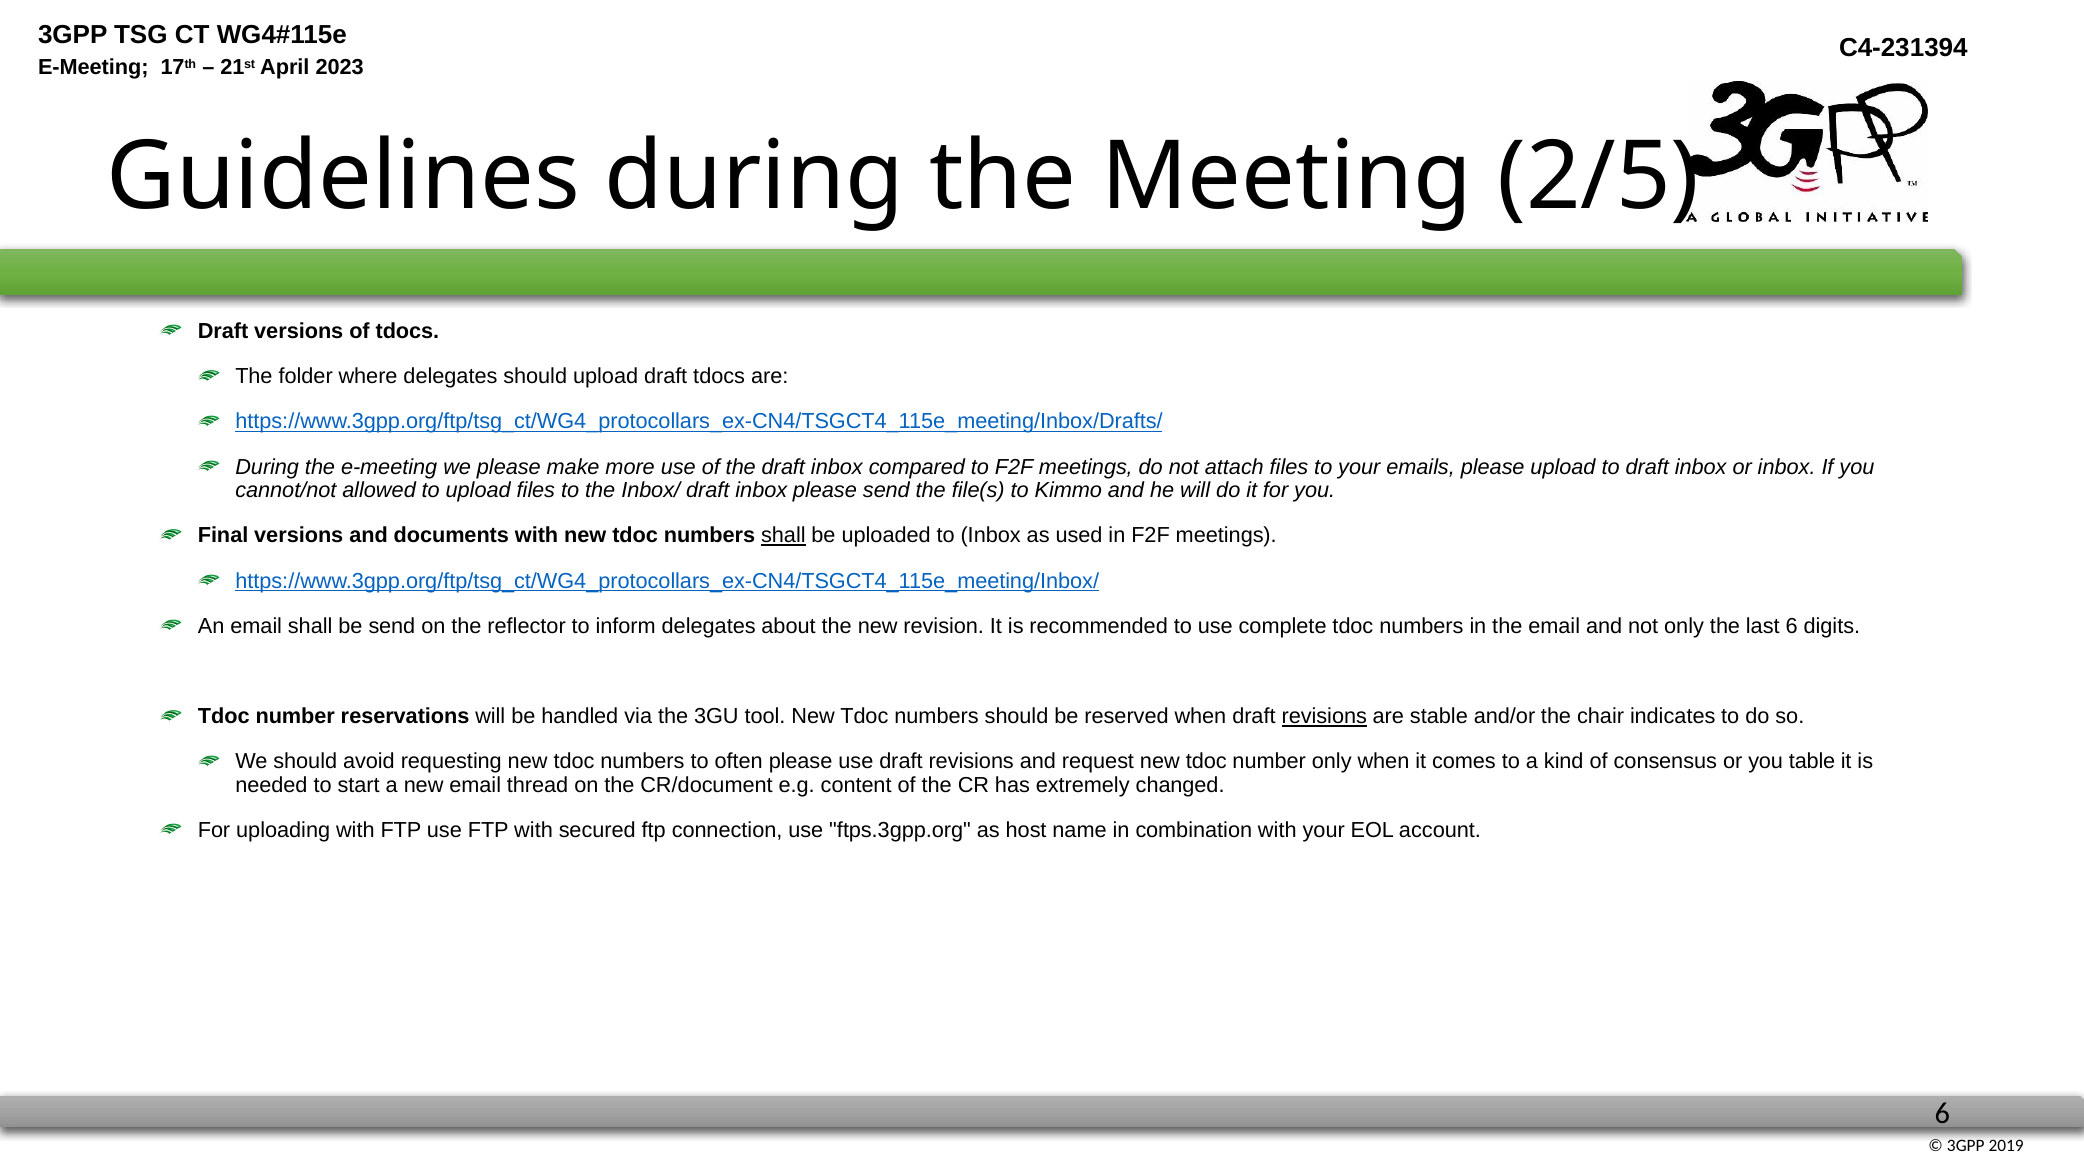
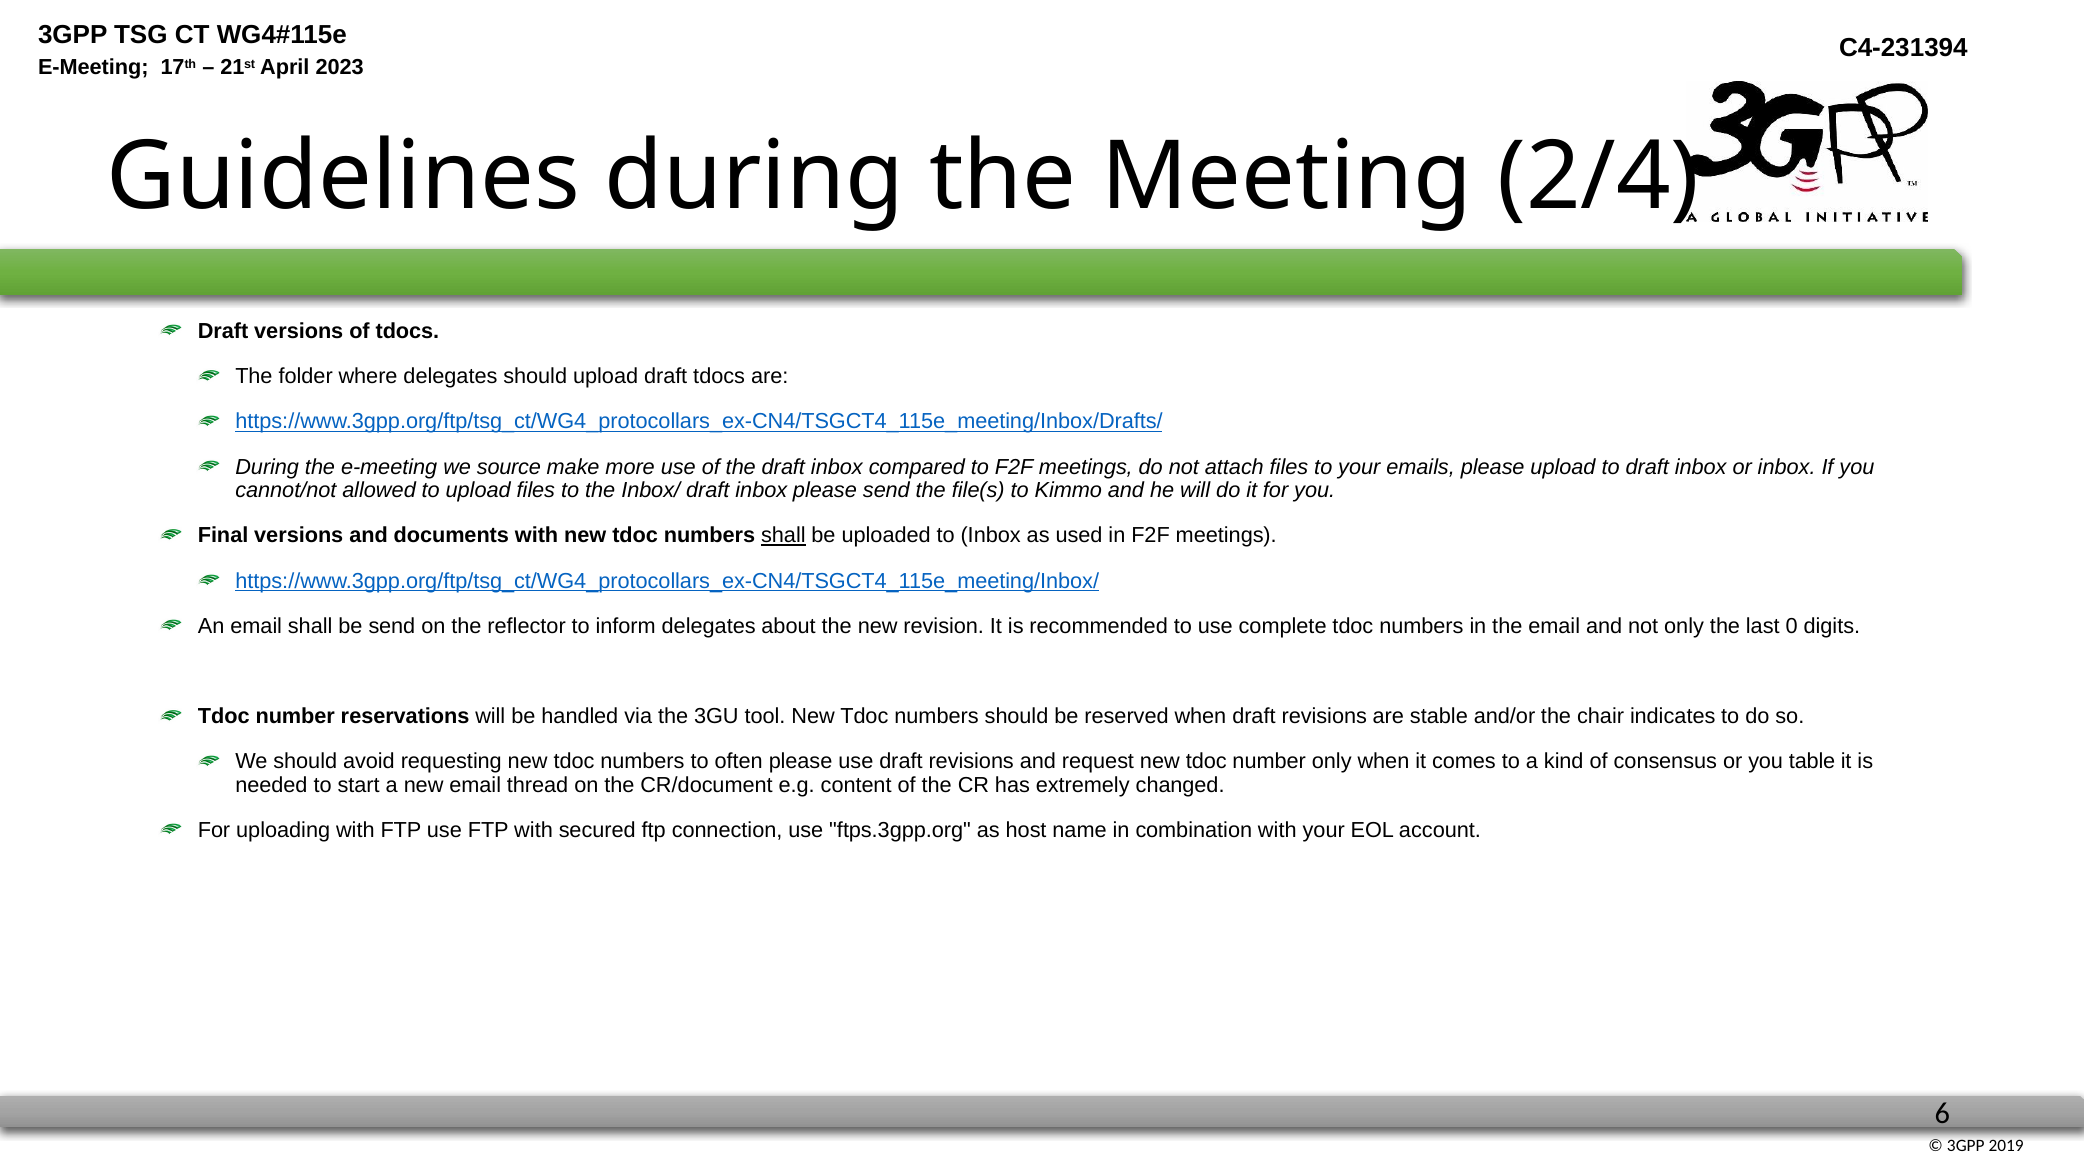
2/5: 2/5 -> 2/4 (1598, 177)
we please: please -> source (509, 467)
last 6: 6 -> 0 (1792, 626)
revisions underline: present -> none (1324, 717)
